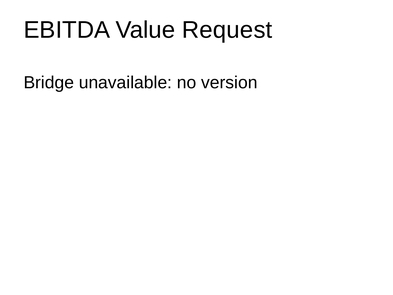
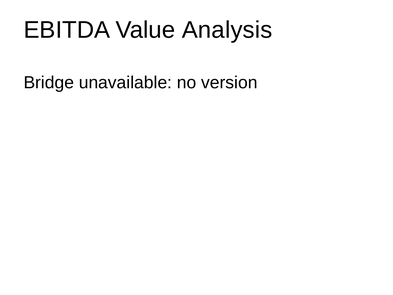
Request: Request -> Analysis (227, 30)
